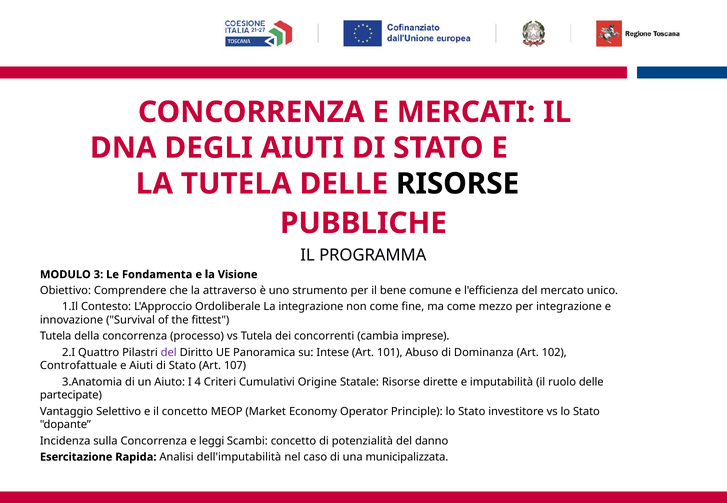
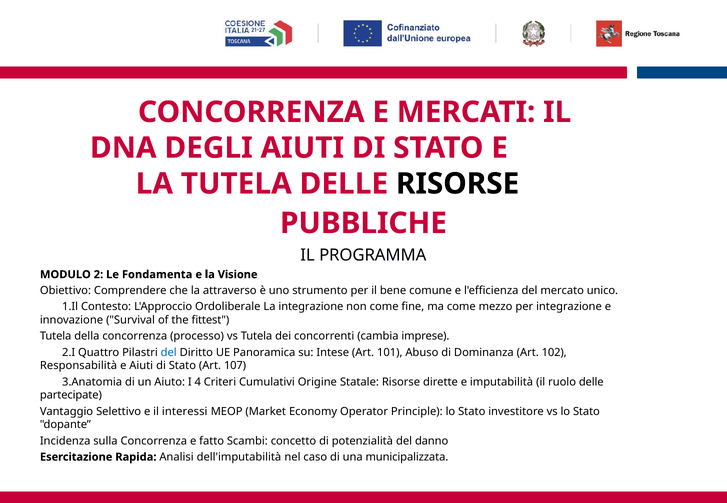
3: 3 -> 2 (98, 275)
del colour: purple -> blue (169, 353)
Controfattuale: Controfattuale -> Responsabilità (79, 366)
il concetto: concetto -> interessi (185, 412)
leggi: leggi -> fatto (212, 441)
